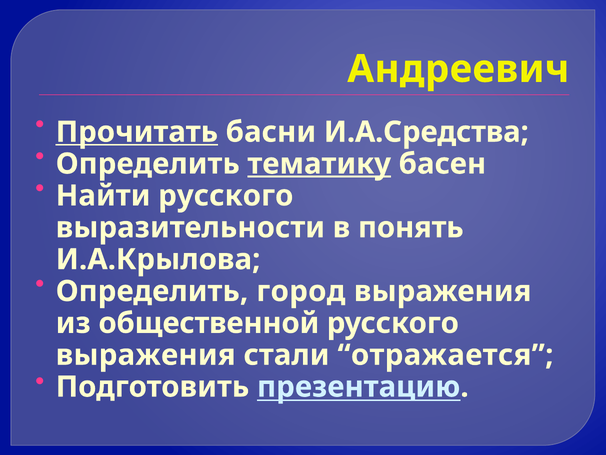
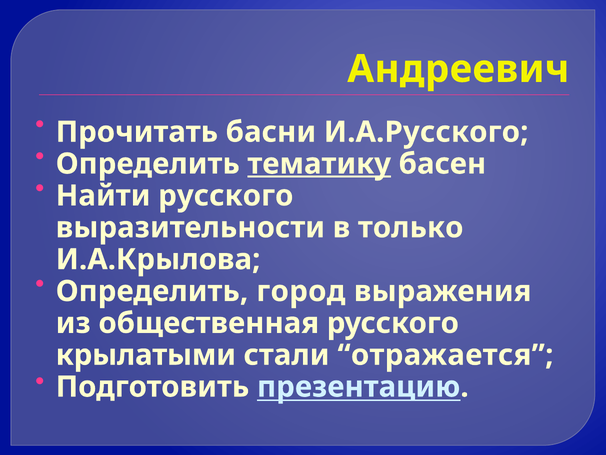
Прочитать underline: present -> none (137, 132)
И.А.Средства: И.А.Средства -> И.А.Русского (426, 132)
понять: понять -> только (411, 227)
общественной: общественной -> общественная (209, 323)
выражения: выражения -> крылатыми (146, 355)
